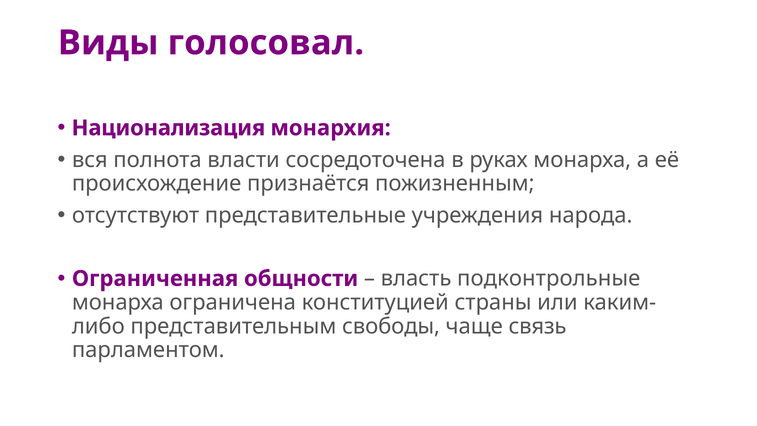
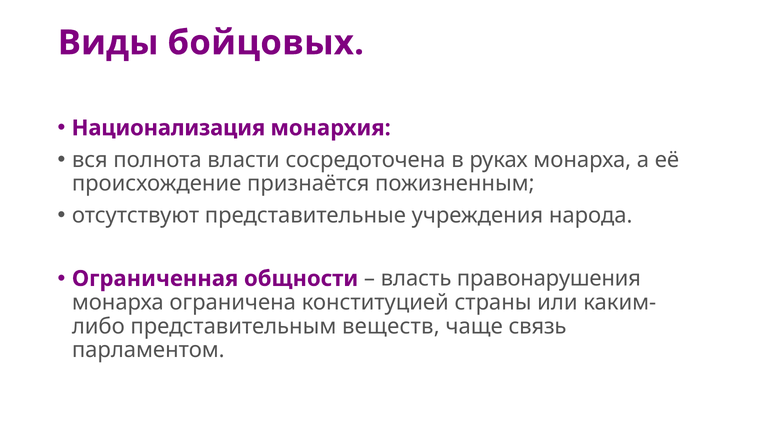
голосовал: голосовал -> бойцовых (266, 43)
подконтрольные: подконтрольные -> правонарушения (549, 279)
свободы: свободы -> веществ (391, 326)
